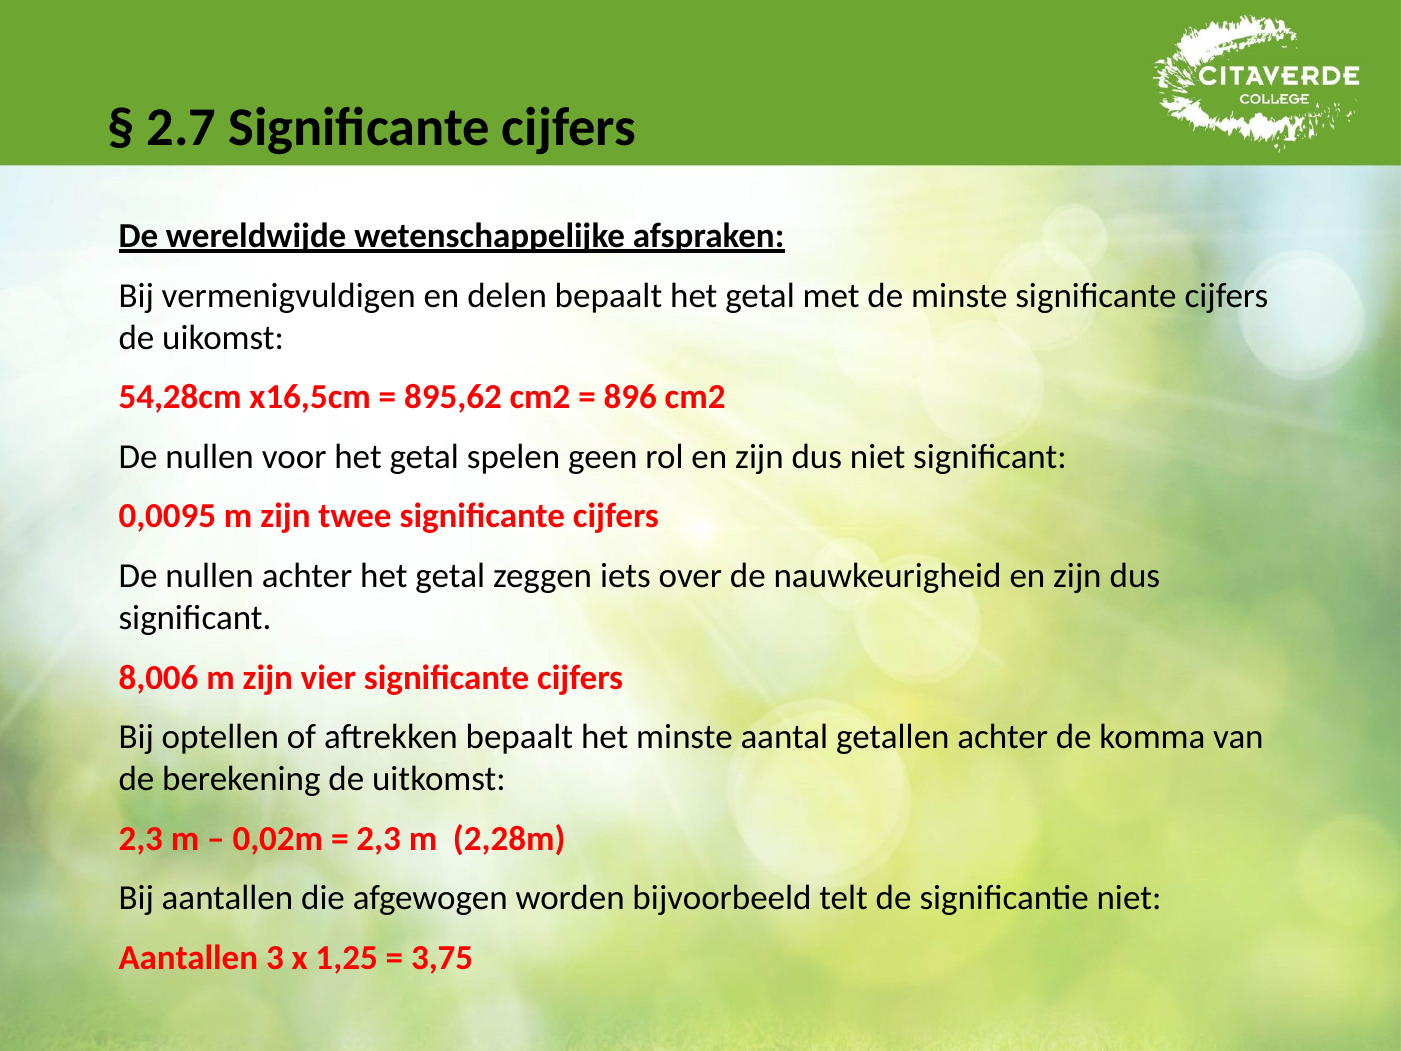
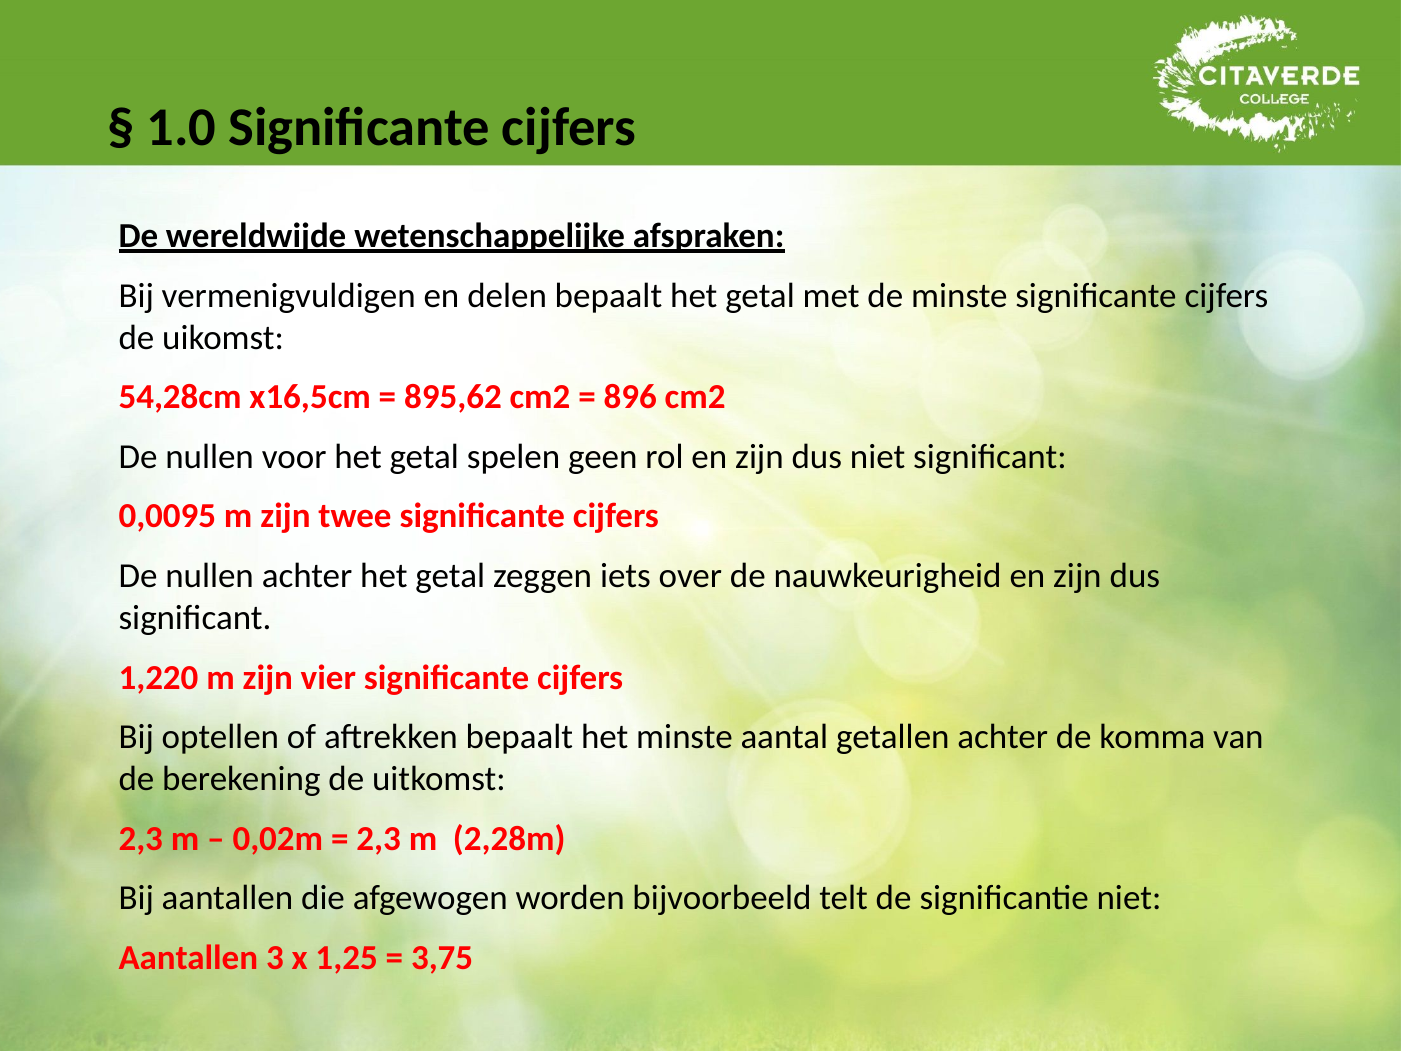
2.7: 2.7 -> 1.0 (181, 128)
8,006: 8,006 -> 1,220 (158, 677)
